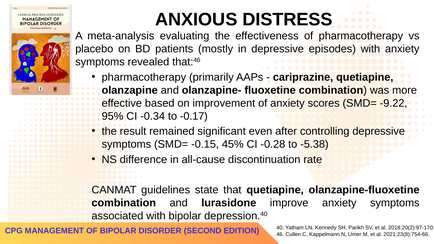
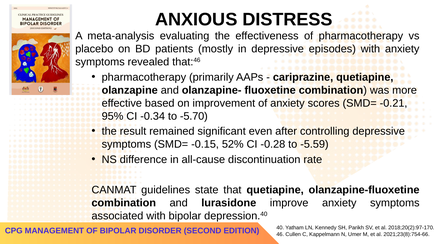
-9.22: -9.22 -> -0.21 (394, 103)
-0.17: -0.17 -> -5.70 (194, 116)
45%: 45% -> 52% (233, 144)
-5.38: -5.38 -> -5.59 (314, 144)
